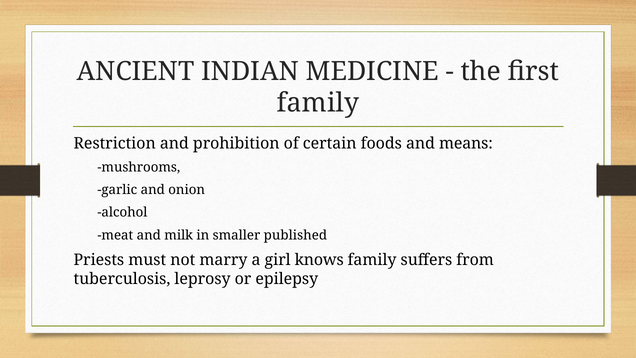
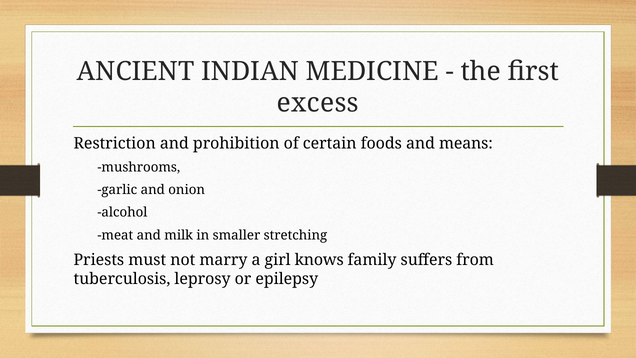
family: family -> excess (318, 103)
published: published -> stretching (295, 235)
